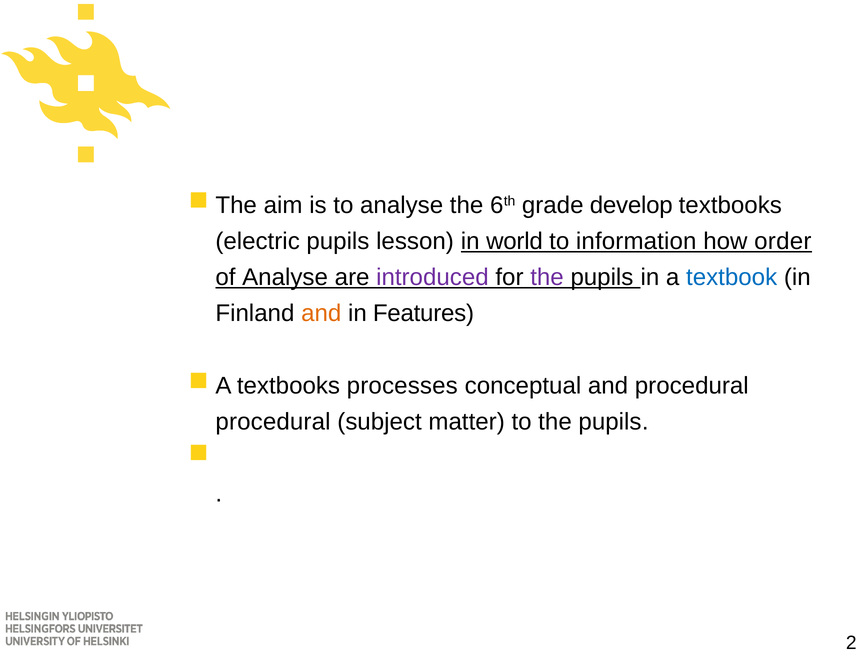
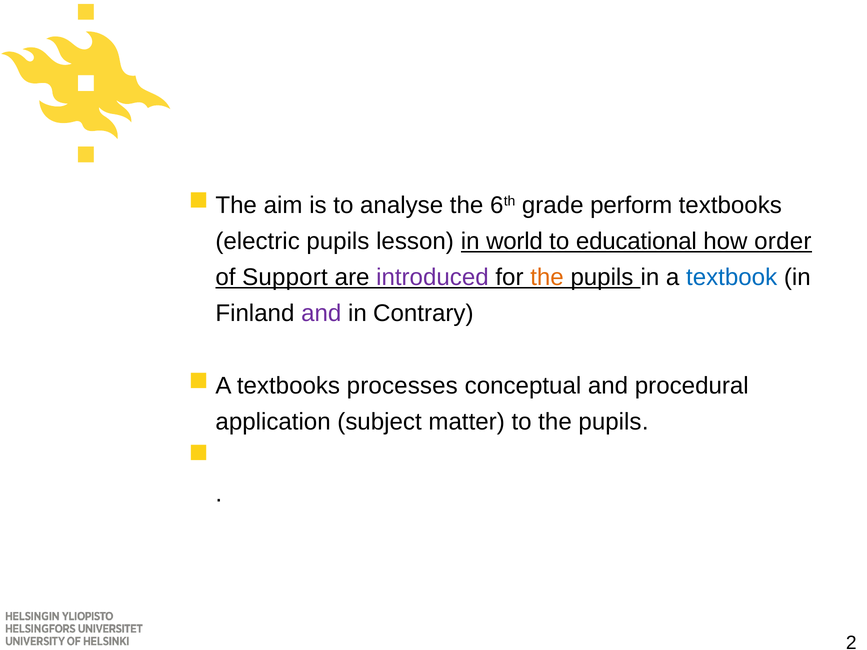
develop: develop -> perform (631, 205)
information: information -> educational (636, 241)
of Analyse: Analyse -> Support (285, 277)
the colour: purple -> orange (547, 277)
and colour: orange -> purple (321, 314)
Features: Features -> Contrary (423, 314)
procedural: procedural -> application (273, 422)
